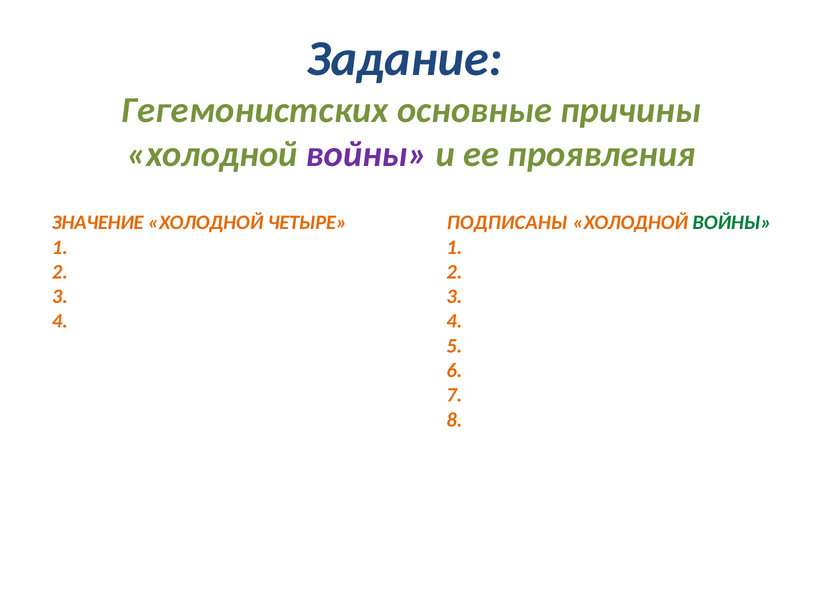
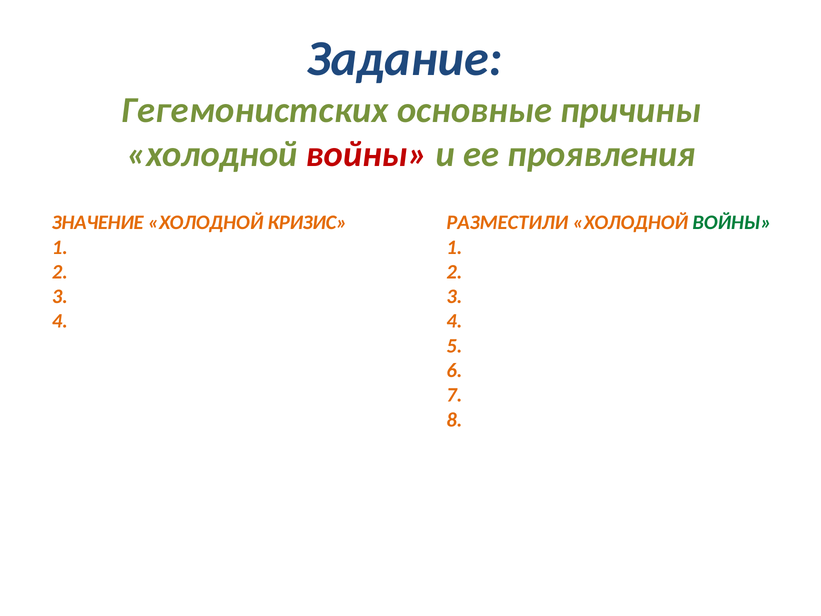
войны colour: purple -> red (367, 154)
ЧЕТЫРЕ: ЧЕТЫРЕ -> КРИЗИС (307, 223)
ПОДПИСАНЫ: ПОДПИСАНЫ -> РАЗМЕСТИЛИ (507, 223)
